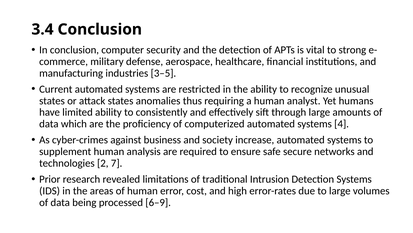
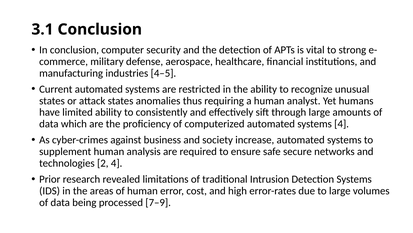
3.4: 3.4 -> 3.1 (43, 29)
3–5: 3–5 -> 4–5 (163, 73)
2 7: 7 -> 4 (117, 163)
6–9: 6–9 -> 7–9 (158, 202)
